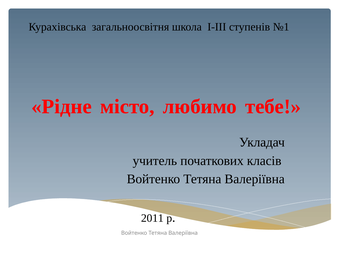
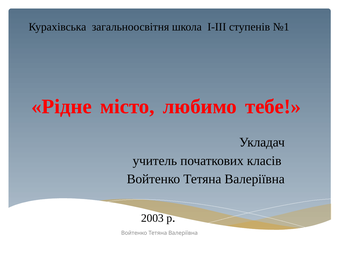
2011: 2011 -> 2003 (152, 218)
